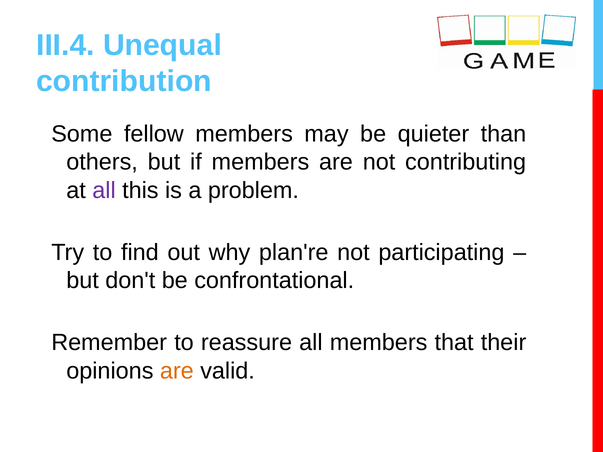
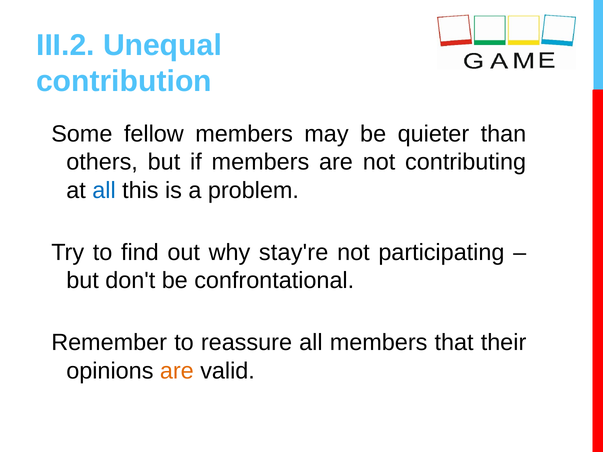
III.4: III.4 -> III.2 (65, 45)
all colour: purple -> blue (104, 190)
plan're: plan're -> stay're (294, 253)
